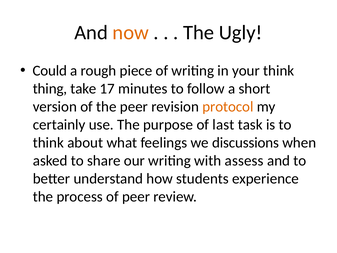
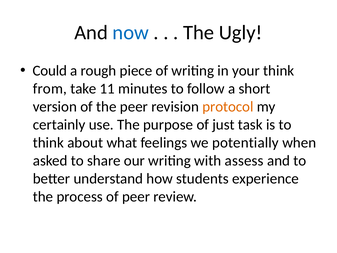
now colour: orange -> blue (131, 33)
thing: thing -> from (50, 89)
17: 17 -> 11 (107, 89)
last: last -> just (223, 125)
discussions: discussions -> potentially (245, 143)
